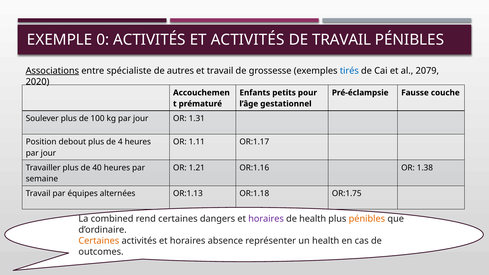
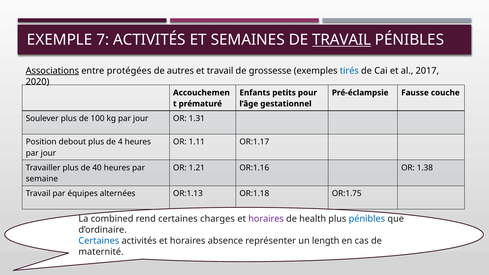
0: 0 -> 7 (103, 40)
ET ACTIVITÉS: ACTIVITÉS -> SEMAINES (248, 40)
TRAVAIL underline: none -> present (342, 40)
spécialiste: spécialiste -> protégées (129, 71)
2079: 2079 -> 2017 (427, 71)
dangers: dangers -> charges (217, 219)
pénibles colour: orange -> blue (367, 219)
Certaines colour: orange -> blue (99, 241)
un health: health -> length (326, 241)
outcomes: outcomes -> maternité (101, 252)
